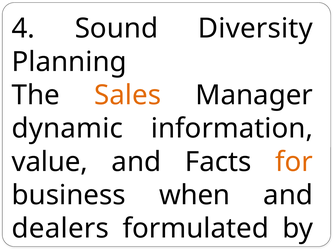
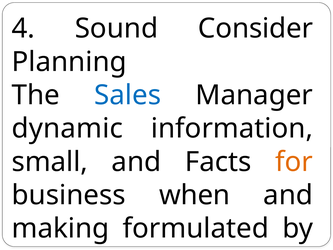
Diversity: Diversity -> Consider (256, 29)
Sales colour: orange -> blue (128, 95)
value: value -> small (50, 162)
dealers: dealers -> making (60, 228)
